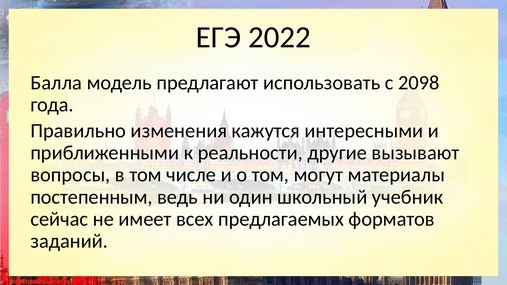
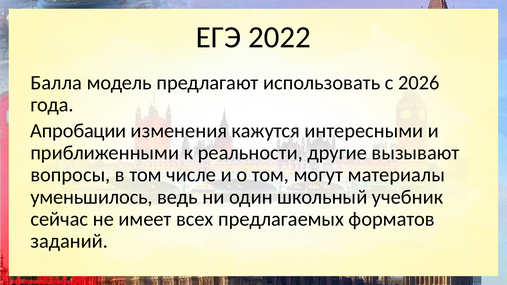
2098: 2098 -> 2026 (419, 83)
Правильно: Правильно -> Апробации (78, 131)
постепенным: постепенным -> уменьшилось (92, 197)
